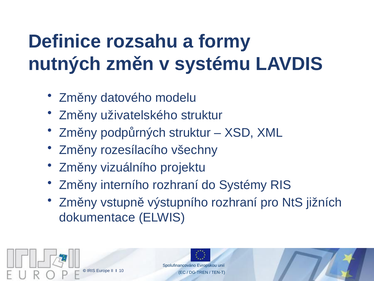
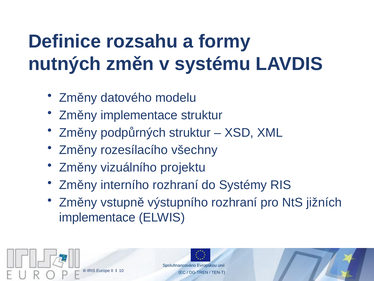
Změny uživatelského: uživatelského -> implementace (139, 115)
dokumentace: dokumentace -> implementace (97, 217)
